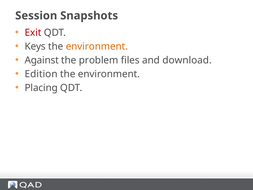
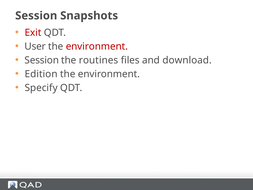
Keys: Keys -> User (35, 46)
environment colour: orange -> red (97, 46)
Against: Against -> Session (42, 60)
problem: problem -> routines (99, 60)
Placing: Placing -> Specify (41, 88)
